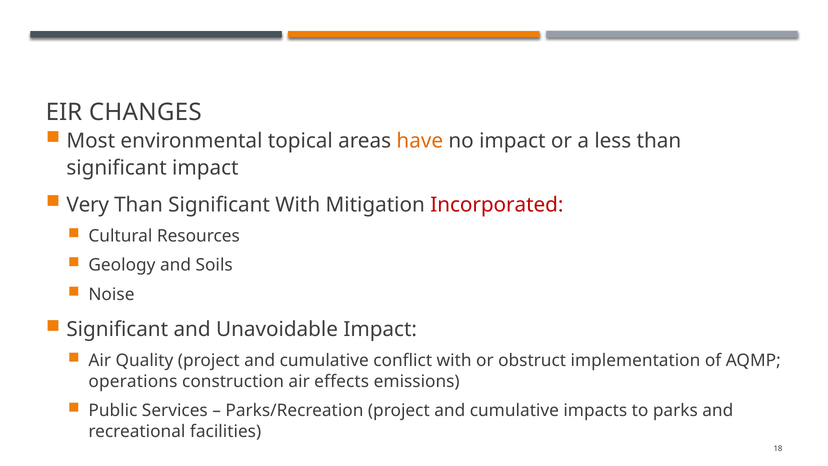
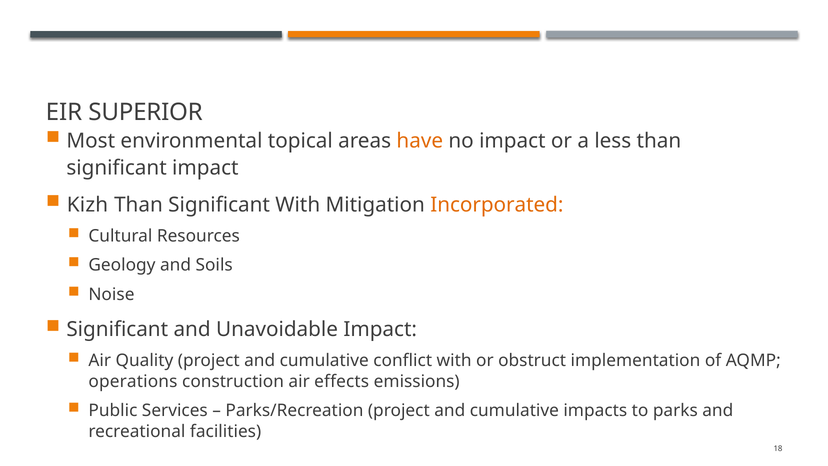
CHANGES: CHANGES -> SUPERIOR (146, 112)
Very: Very -> Kizh (88, 205)
Incorporated colour: red -> orange (497, 205)
